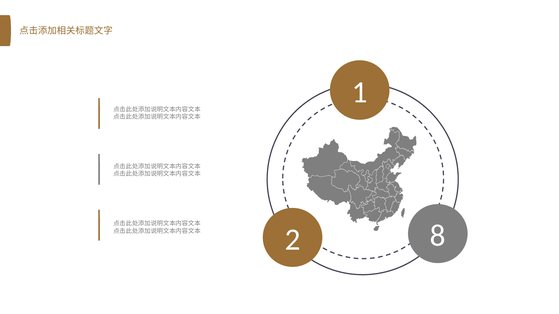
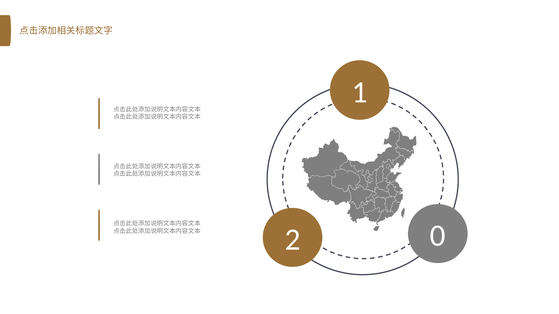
8: 8 -> 0 (438, 236)
